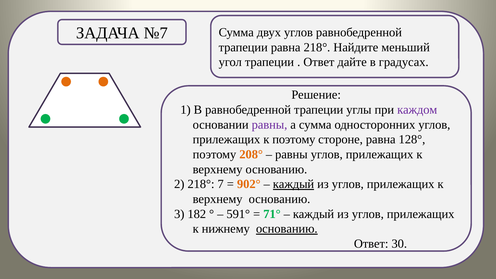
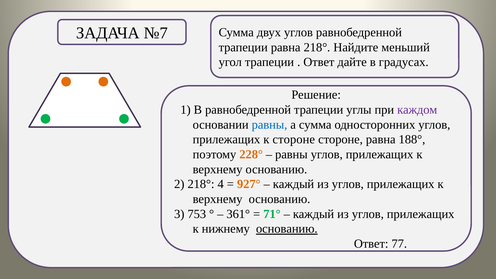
равны colour: purple -> blue (270, 125)
к поэтому: поэтому -> стороне (294, 140)
128°: 128° -> 188° (412, 140)
208°: 208° -> 228° (251, 154)
7: 7 -> 4 (221, 184)
902°: 902° -> 927° (249, 184)
каждый underline: present -> none (294, 184)
182: 182 -> 753 (197, 214)
591°: 591° -> 361° (238, 214)
30: 30 -> 77 (399, 244)
